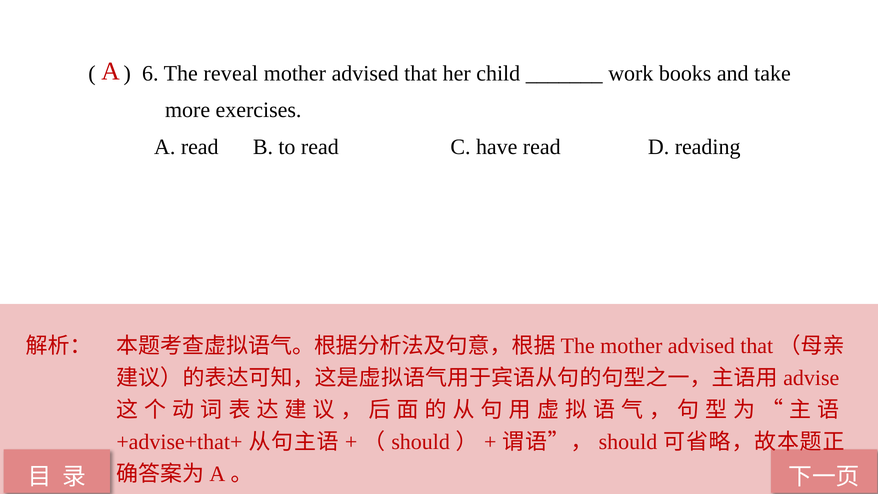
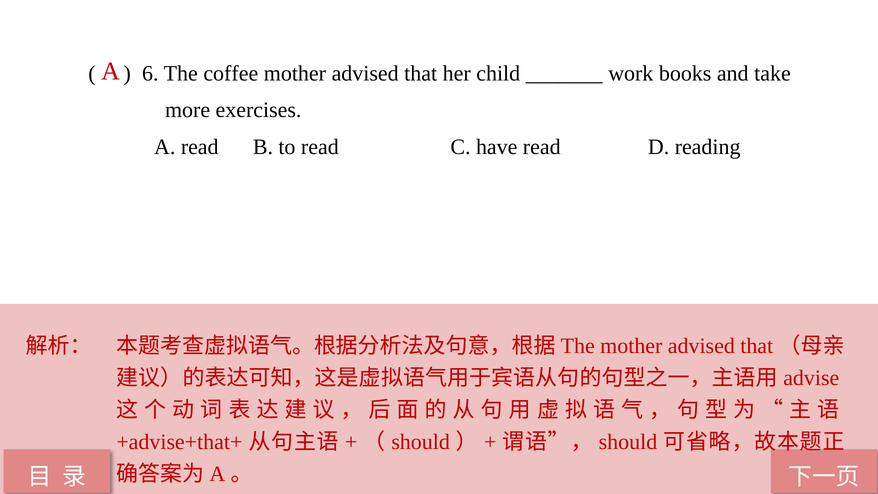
reveal: reveal -> coffee (231, 73)
